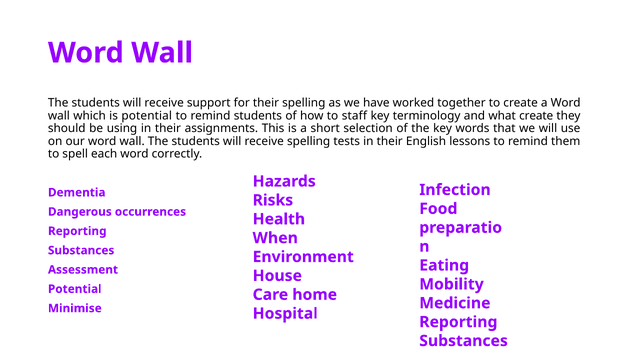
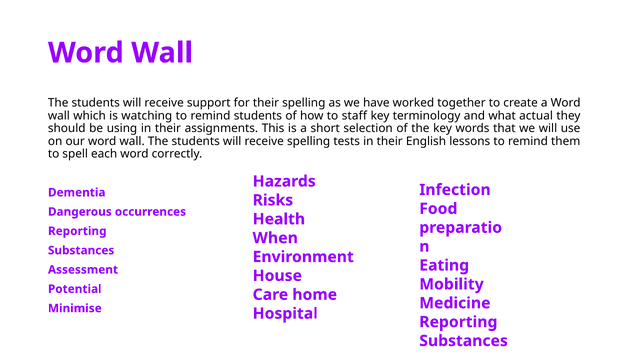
is potential: potential -> watching (147, 116)
what create: create -> actual (536, 116)
